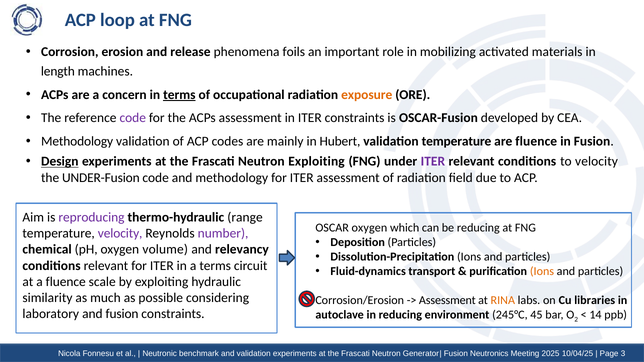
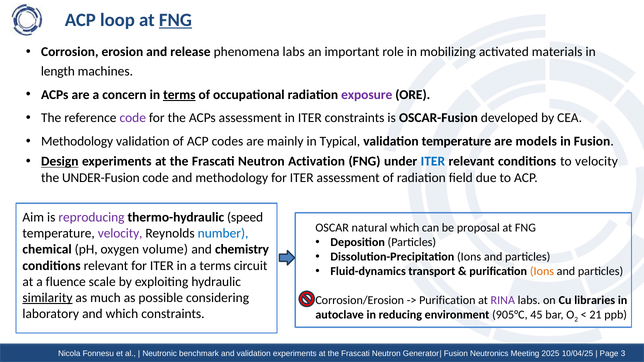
FNG underline: none -> present (175, 20)
phenomena foils: foils -> labs (294, 52)
exposure colour: orange -> purple (367, 95)
Hubert: Hubert -> Typical (340, 141)
are fluence: fluence -> models (536, 141)
Neutron Exploiting: Exploiting -> Activation (317, 162)
ITER colour: purple -> blue (433, 162)
range: range -> speed (245, 218)
OSCAR oxygen: oxygen -> natural (369, 228)
be reducing: reducing -> proposal (478, 228)
number colour: purple -> blue (223, 234)
relevancy: relevancy -> chemistry (242, 250)
similarity underline: none -> present (47, 298)
Assessment: Assessment -> Purification (447, 300)
RINA colour: orange -> purple (503, 300)
and fusion: fusion -> which (122, 314)
245°C: 245°C -> 905°C (510, 315)
14: 14 -> 21 (595, 315)
